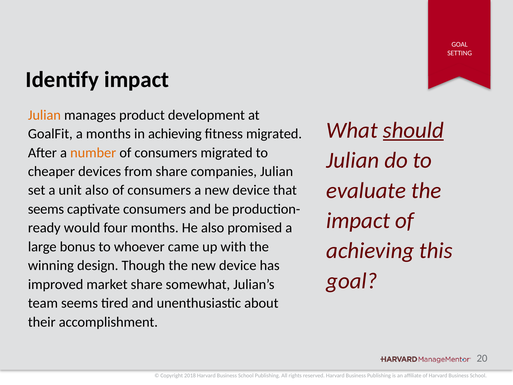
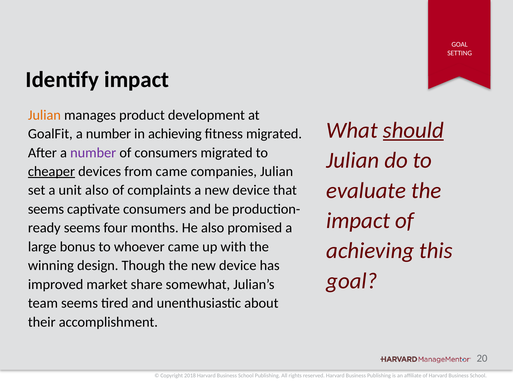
GoalFit a months: months -> number (108, 134)
number colour: orange -> purple (93, 153)
cheaper underline: none -> present (51, 171)
from share: share -> came (172, 171)
consumers: consumers -> complaints (159, 190)
would: would -> seems (82, 228)
